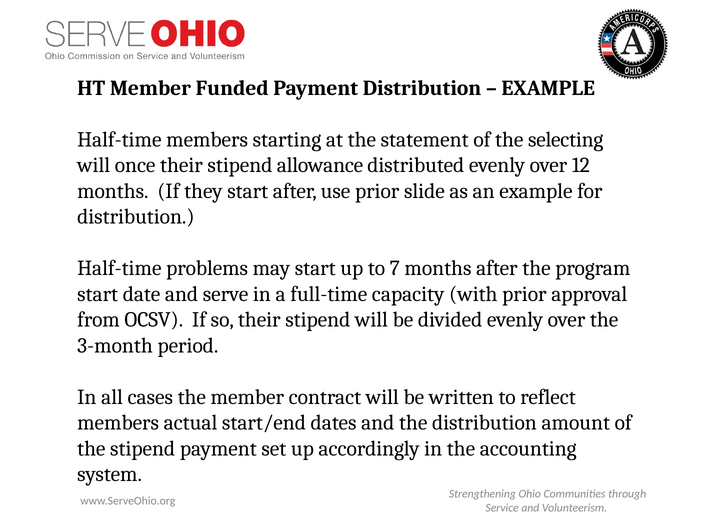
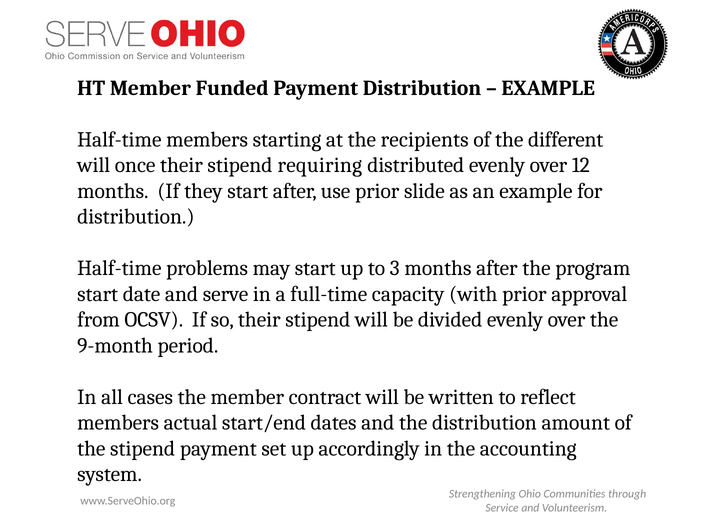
statement: statement -> recipients (425, 140)
selecting: selecting -> different (566, 140)
allowance: allowance -> requiring (320, 165)
7: 7 -> 3 (395, 268)
3-month: 3-month -> 9-month (115, 346)
